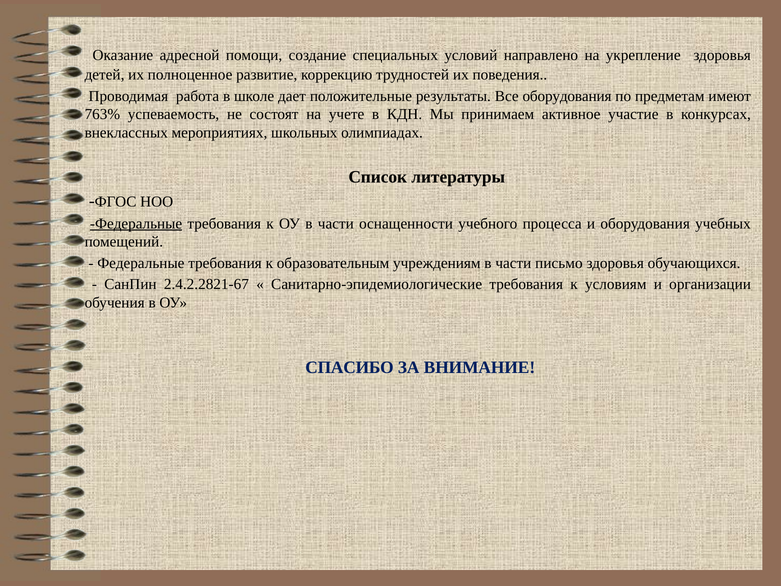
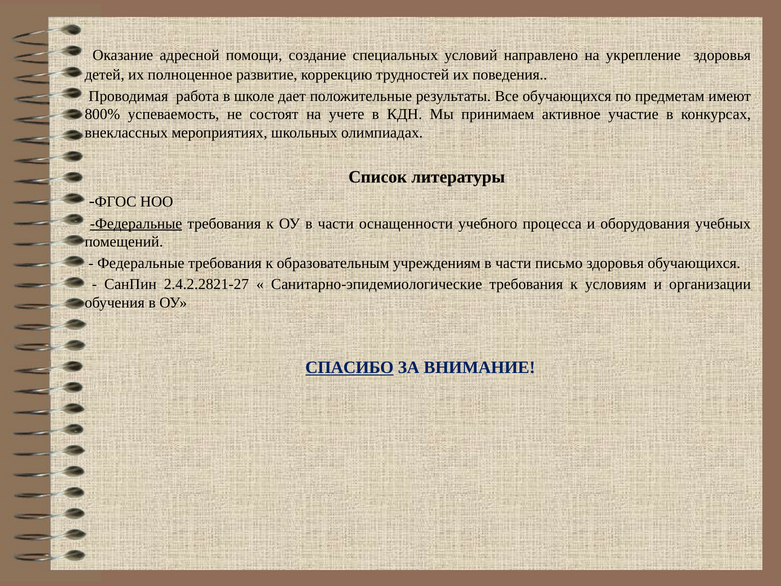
Все оборудования: оборудования -> обучающихся (567, 96)
763%: 763% -> 800% (102, 114)
2.4.2.2821-67: 2.4.2.2821-67 -> 2.4.2.2821-27 (206, 284)
СПАСИБО underline: none -> present (350, 367)
